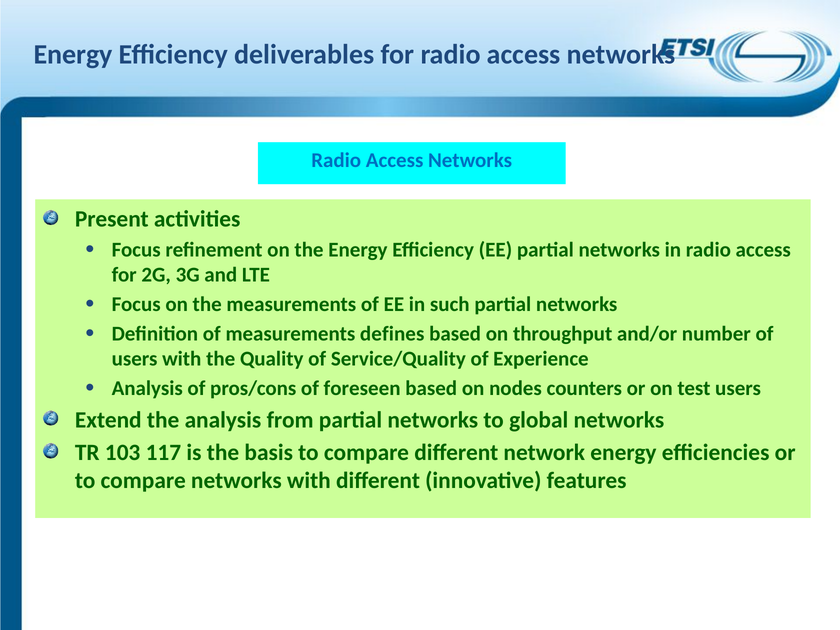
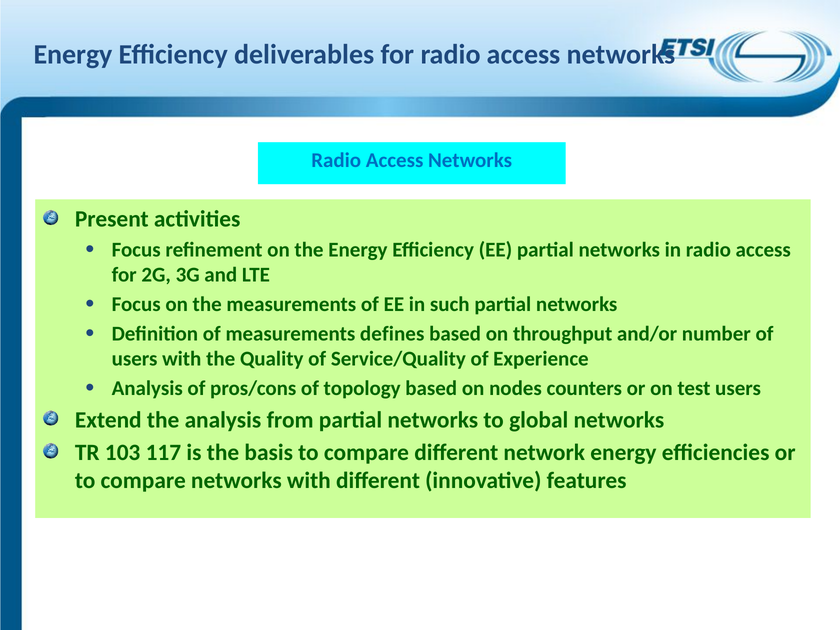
foreseen: foreseen -> topology (362, 388)
